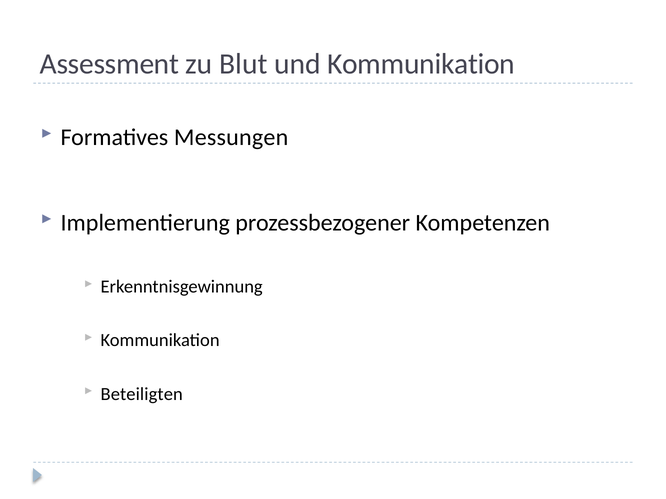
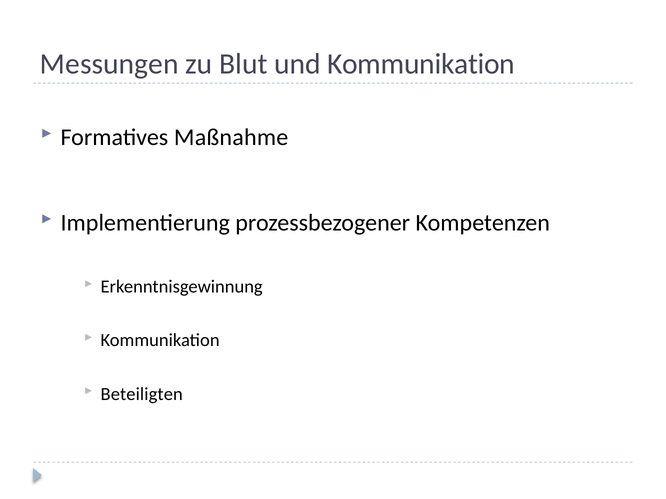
Assessment: Assessment -> Messungen (109, 64)
Messungen: Messungen -> Maßnahme (231, 137)
